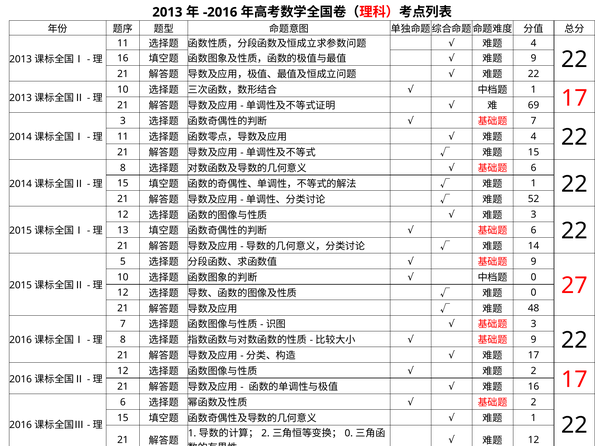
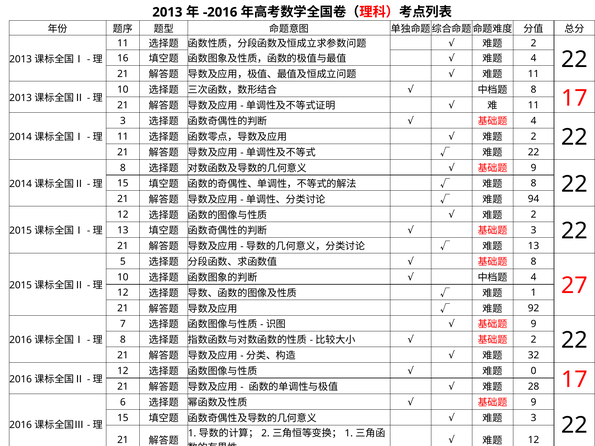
4: 4 -> 2 (534, 43)
9: 9 -> 4 (534, 58)
22: 22 -> 11 (534, 74)
1: 1 -> 8 (534, 90)
69: 69 -> 11 (534, 105)
7: 7 -> 4 (534, 121)
4: 4 -> 2 (534, 137)
15: 15 -> 22 (534, 152)
6: 6 -> 9 (534, 168)
1: 1 -> 8 (534, 183)
52: 52 -> 94 (534, 199)
3: 3 -> 2 (534, 215)
6: 6 -> 3 (534, 230)
14: 14 -> 13 (534, 246)
9: 9 -> 8 (534, 262)
0: 0 -> 4 (534, 277)
0: 0 -> 1 (534, 293)
48: 48 -> 92 (534, 308)
3: 3 -> 9 (534, 324)
9: 9 -> 2 (534, 340)
17: 17 -> 32 (534, 355)
2: 2 -> 0 (534, 371)
16: 16 -> 28 (534, 387)
2: 2 -> 9 (534, 402)
1: 1 -> 3 (534, 418)
0: 0 -> 1 (349, 434)
